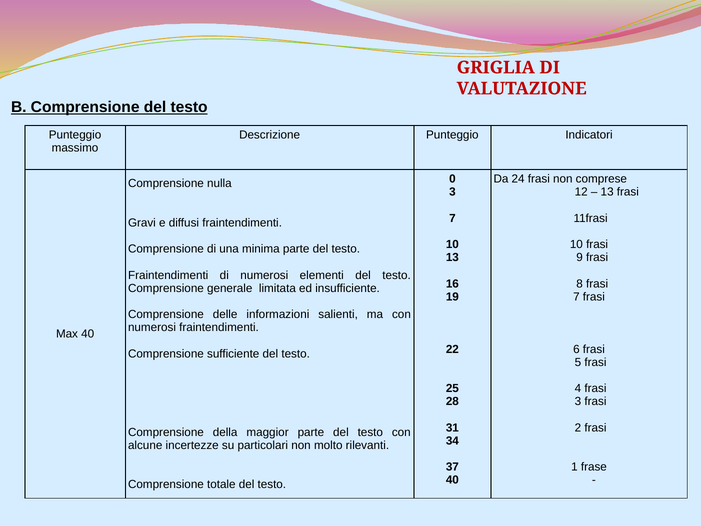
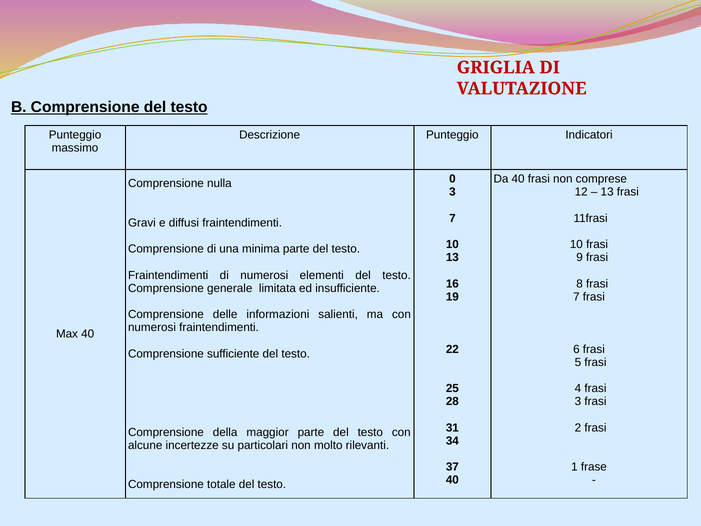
Da 24: 24 -> 40 (518, 179)
